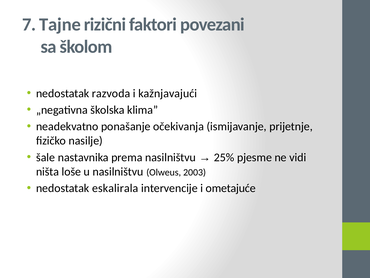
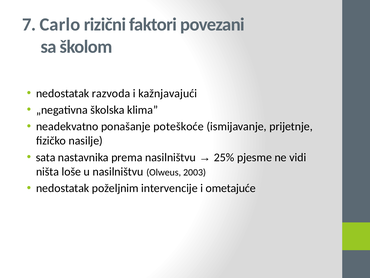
Tajne: Tajne -> Carlo (60, 24)
očekivanja: očekivanja -> poteškoće (179, 126)
šale: šale -> sata (46, 157)
eskalirala: eskalirala -> poželjnim (115, 188)
